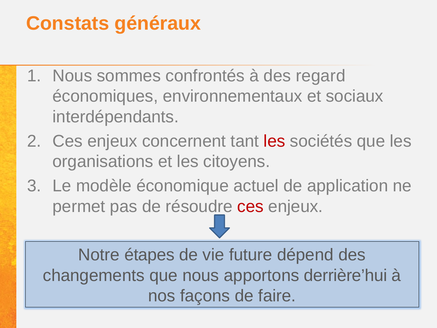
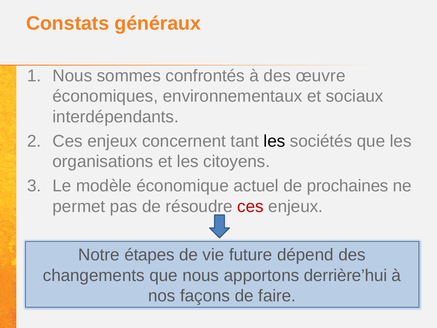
regard: regard -> œuvre (321, 76)
les colour: red -> black (274, 141)
application: application -> prochaines (348, 186)
